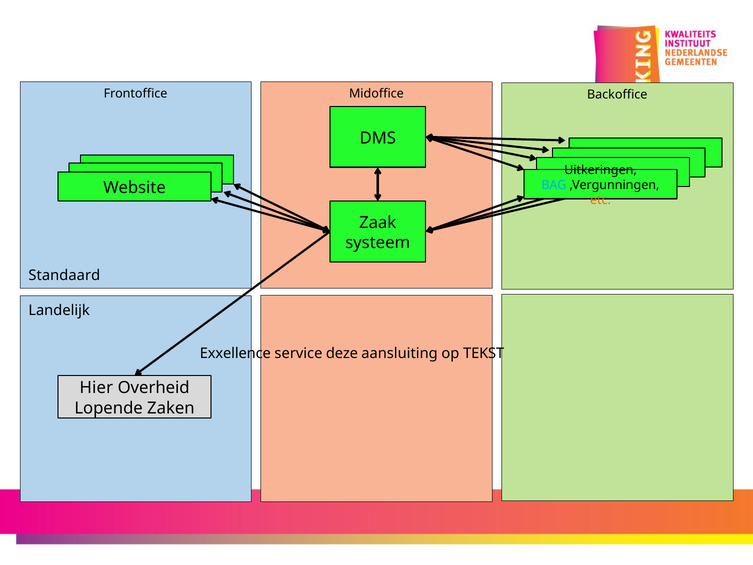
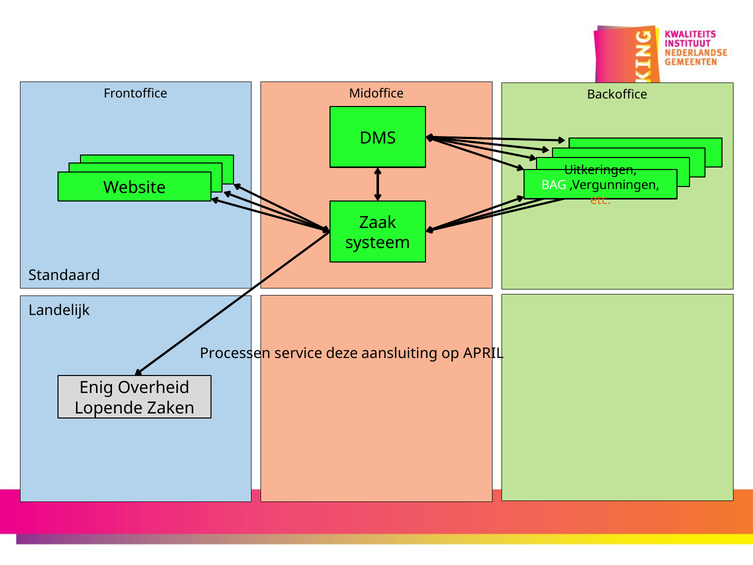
BAG colour: light blue -> white (554, 185)
Exxellence: Exxellence -> Processen (235, 353)
TEKST: TEKST -> APRIL (484, 353)
Hier: Hier -> Enig (96, 388)
